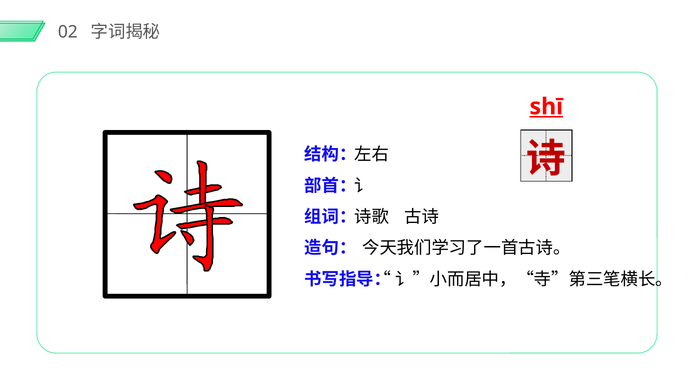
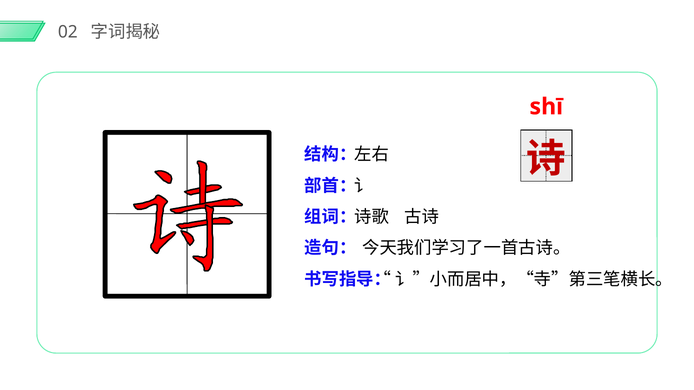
shī underline: present -> none (546, 107)
